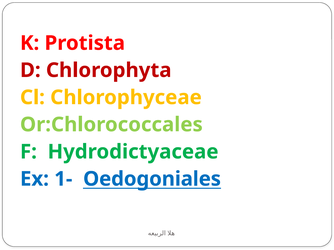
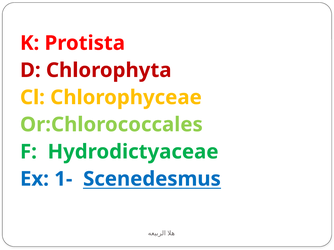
Oedogoniales: Oedogoniales -> Scenedesmus (152, 179)
